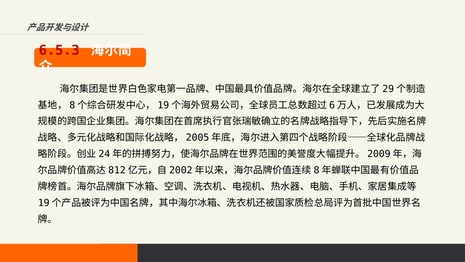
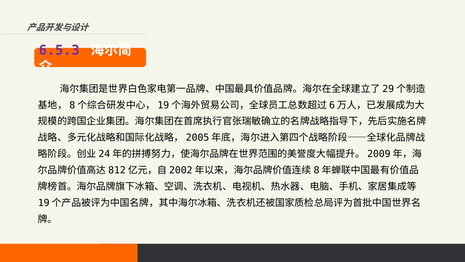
6.5.3 colour: red -> purple (59, 50)
